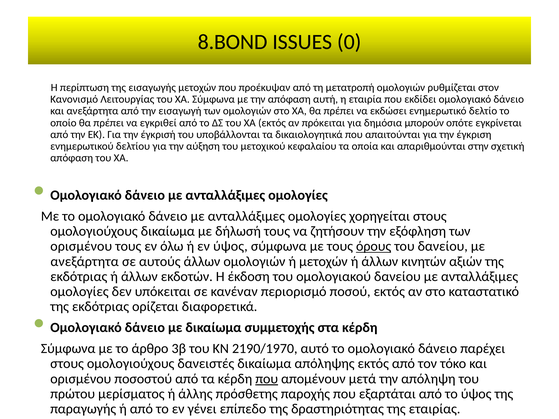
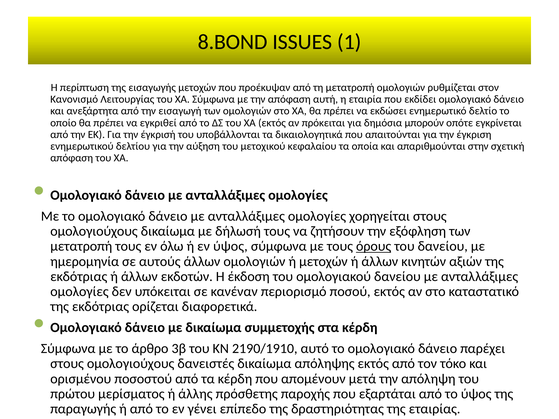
0: 0 -> 1 (349, 42)
ορισμένου: ορισμένου -> μετατροπή (81, 246)
ανεξάρτητα: ανεξάρτητα -> ημερομηνία (85, 262)
2190/1970: 2190/1970 -> 2190/1910 (265, 349)
που underline: present -> none (267, 379)
